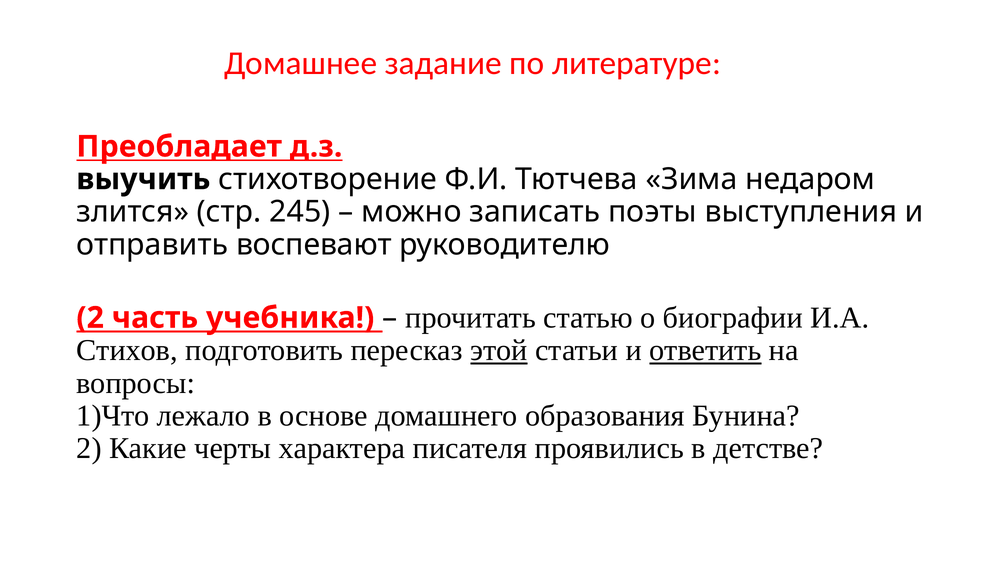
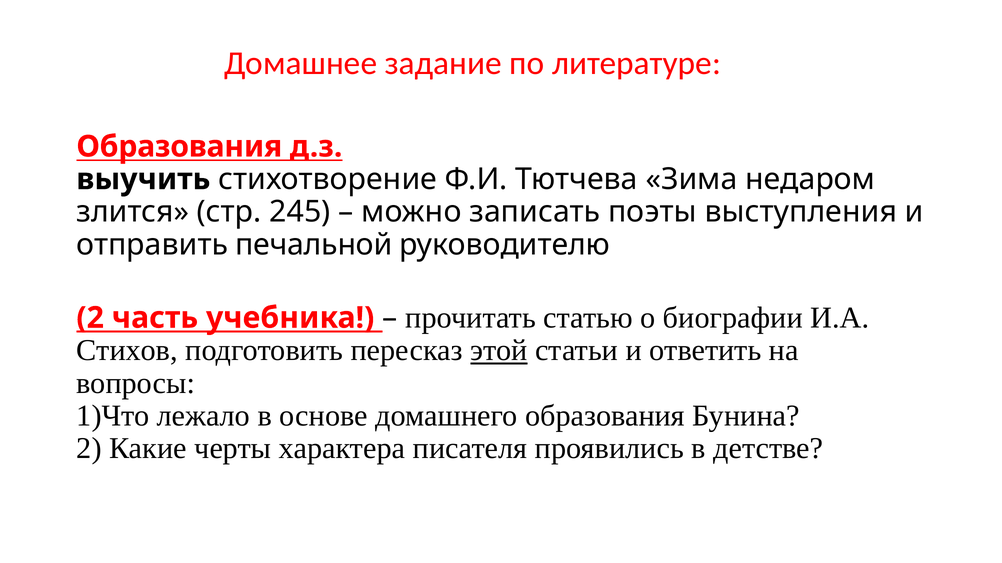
Преобладает: Преобладает -> Образования (179, 147)
воспевают: воспевают -> печальной (314, 245)
ответить underline: present -> none (705, 351)
